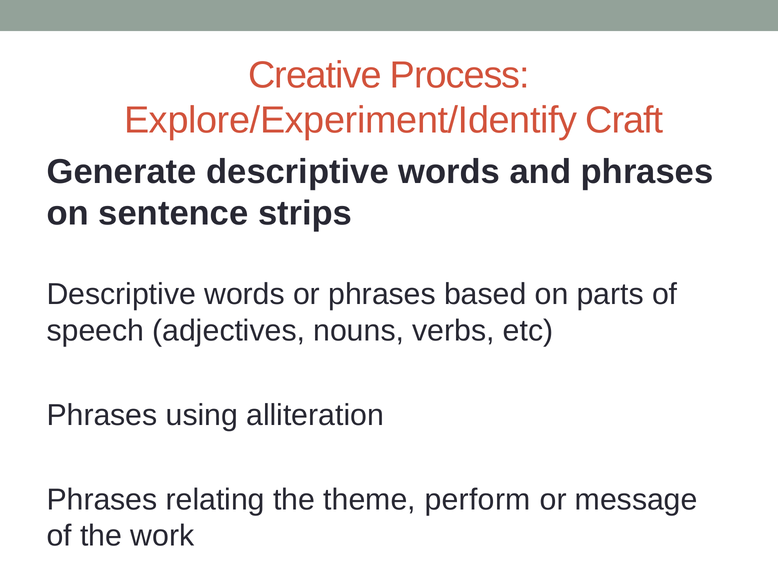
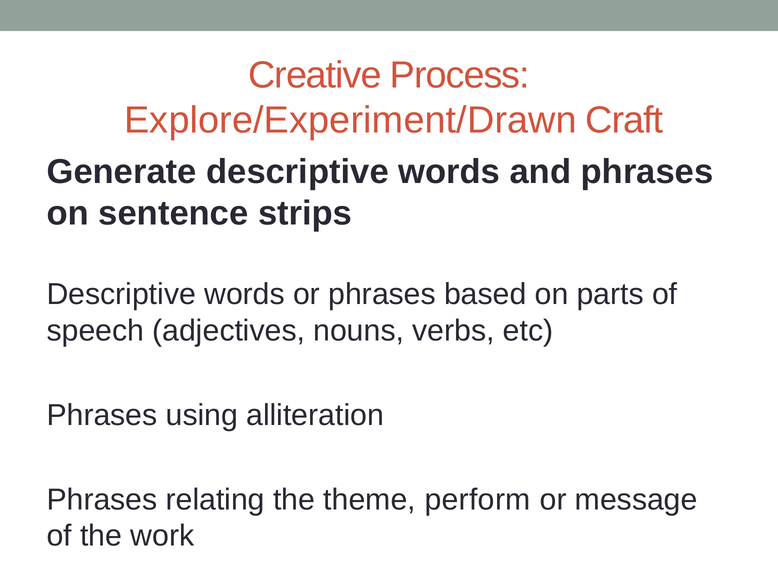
Explore/Experiment/Identify: Explore/Experiment/Identify -> Explore/Experiment/Drawn (351, 121)
